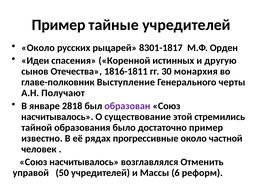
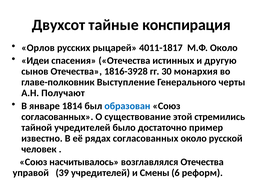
Пример: Пример -> Двухсот (59, 25)
тайные учредителей: учредителей -> конспирация (186, 25)
Около: Около -> Орлов (38, 48)
8301-1817: 8301-1817 -> 4011-1817 (161, 48)
М.Ф Орден: Орден -> Около (224, 48)
спасения Коренной: Коренной -> Отечества (124, 61)
1816-1811: 1816-1811 -> 1816-3928 (126, 71)
2818: 2818 -> 1814 (72, 106)
образован colour: purple -> blue (127, 106)
насчитывалось: насчитывалось -> согласованных (57, 117)
тайной образования: образования -> учредителей (82, 127)
рядах прогрессивные: прогрессивные -> согласованных (146, 138)
частной: частной -> русской (226, 138)
возглавлялся Отменить: Отменить -> Отечества (202, 162)
50: 50 -> 39 (62, 173)
Массы: Массы -> Смены (155, 173)
